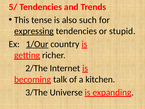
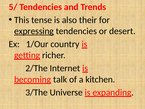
such: such -> their (88, 20)
stupid: stupid -> desert (122, 31)
1/Our underline: present -> none (37, 44)
